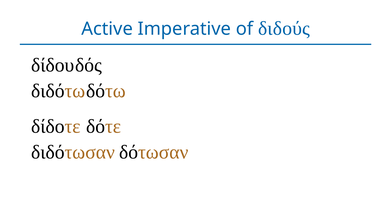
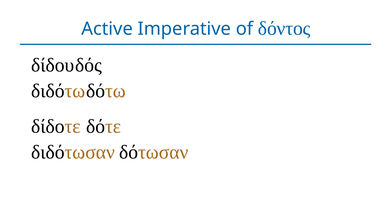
διδούς: διδούς -> δόντος (284, 28)
